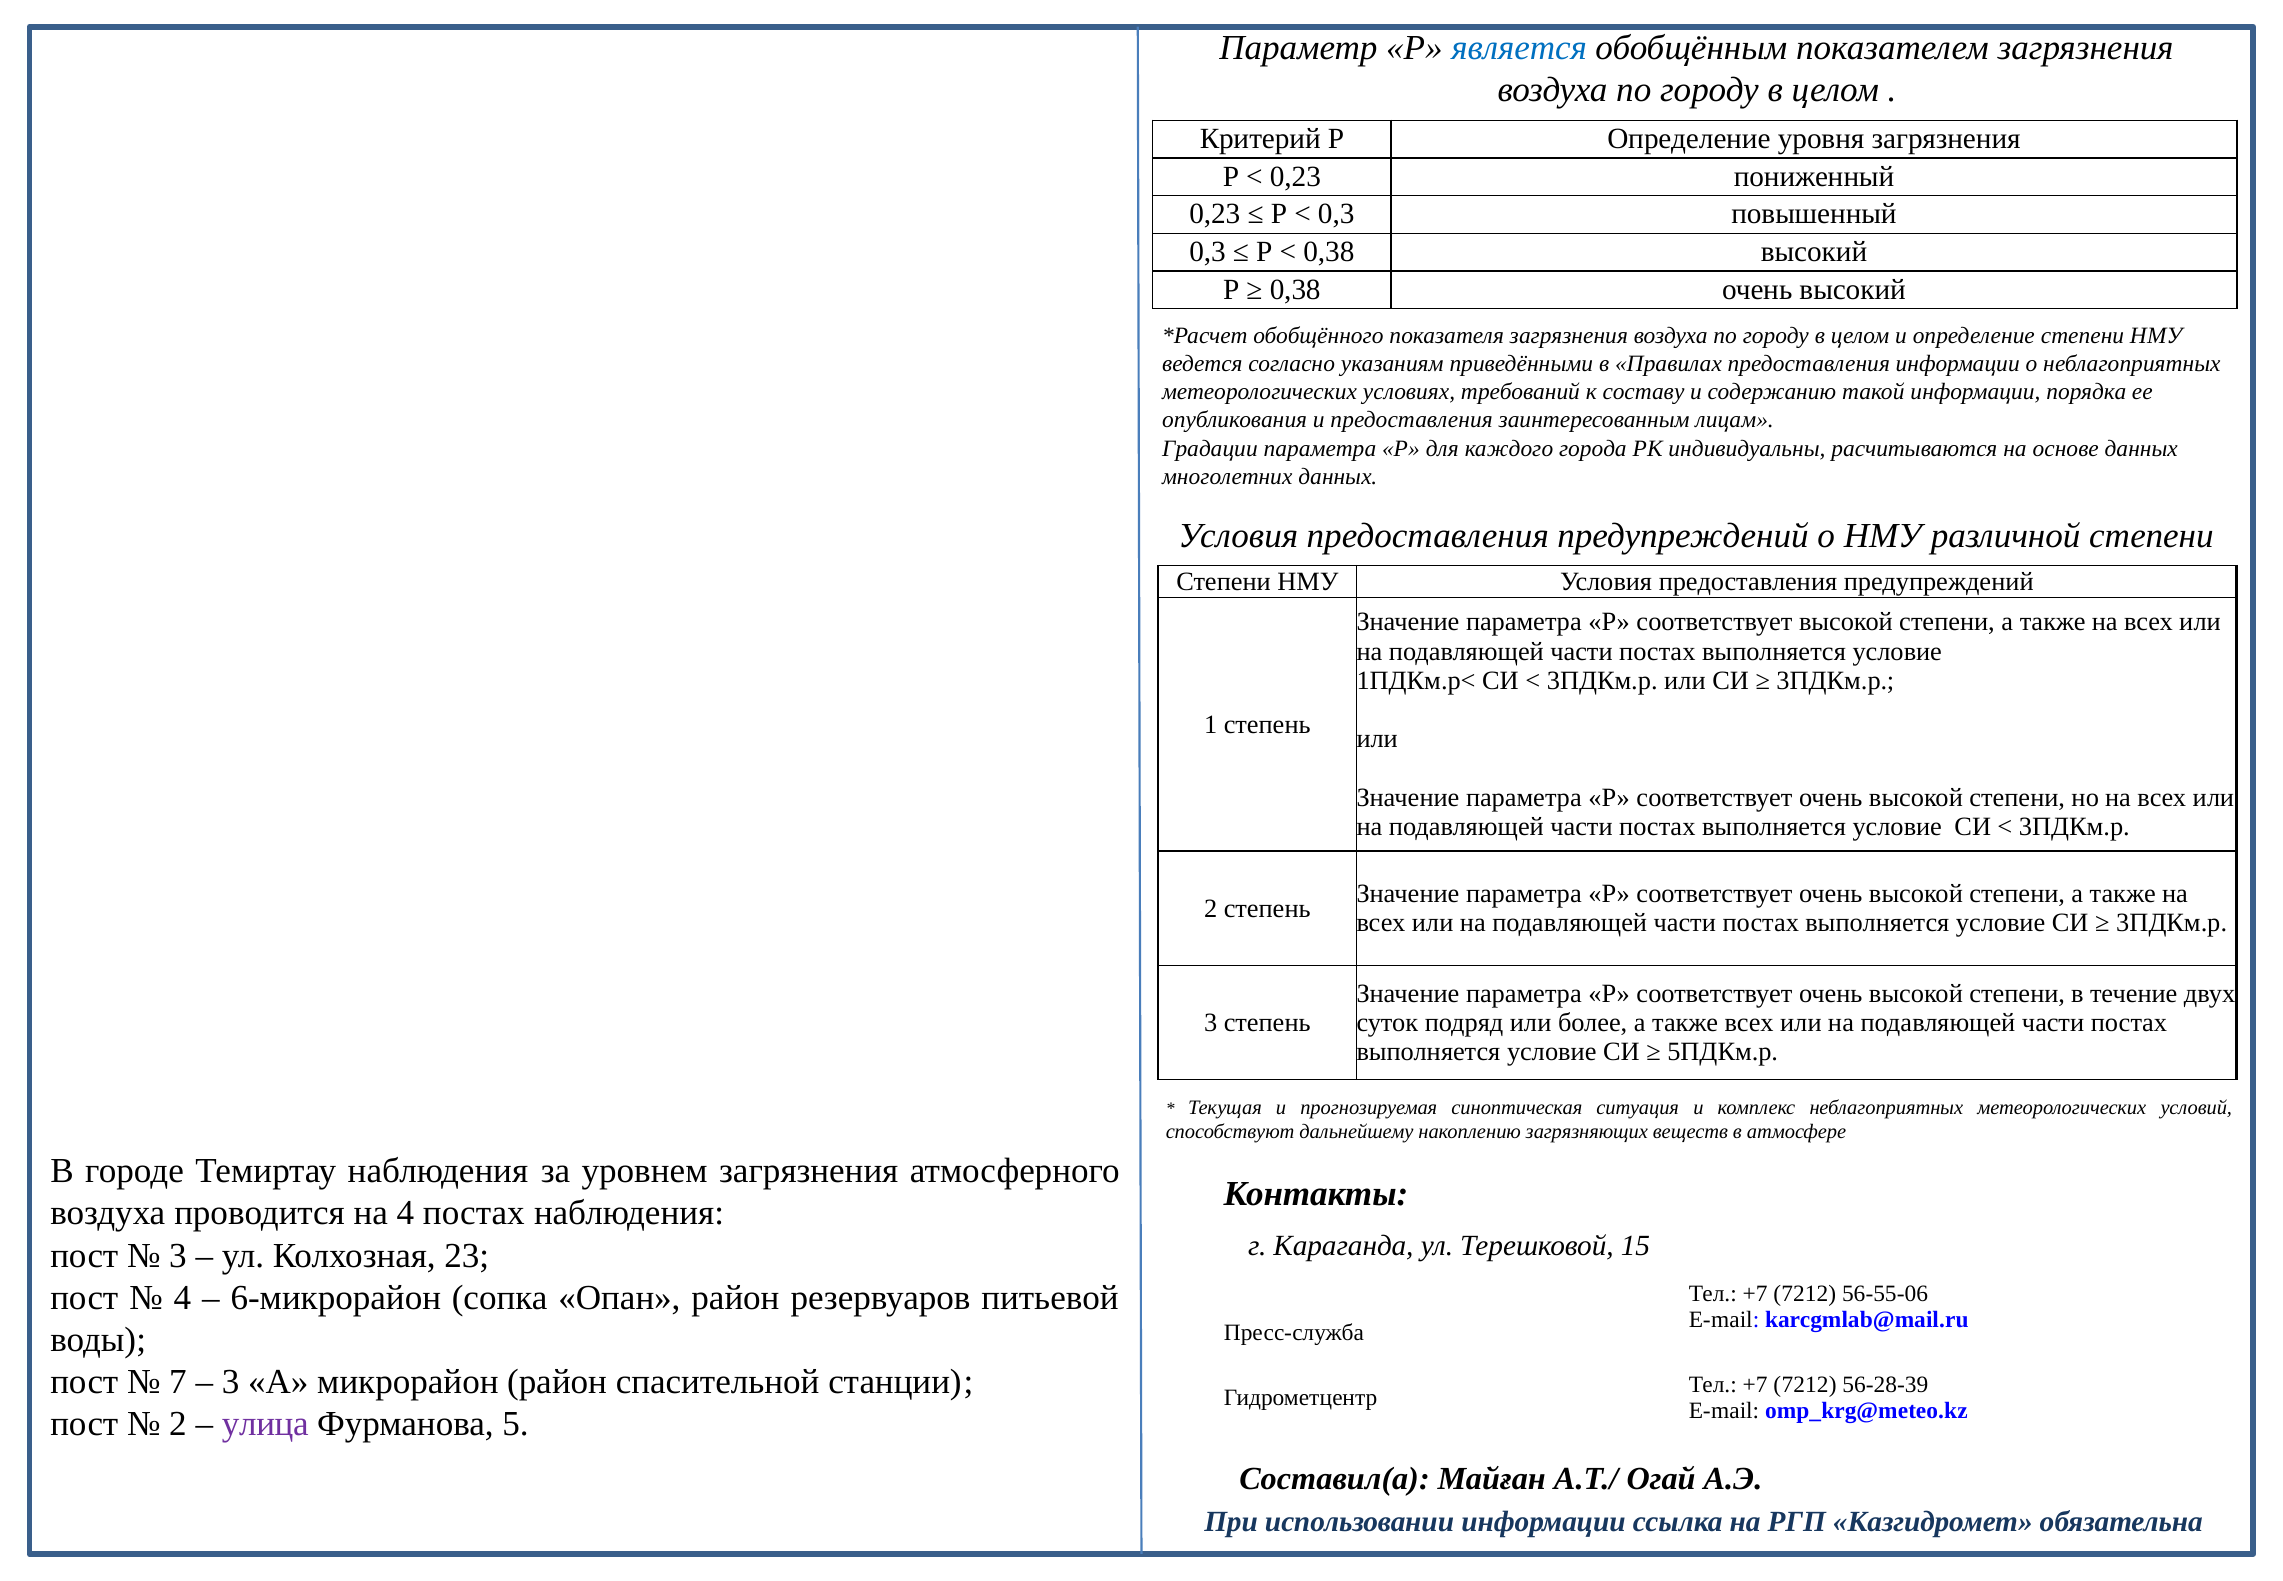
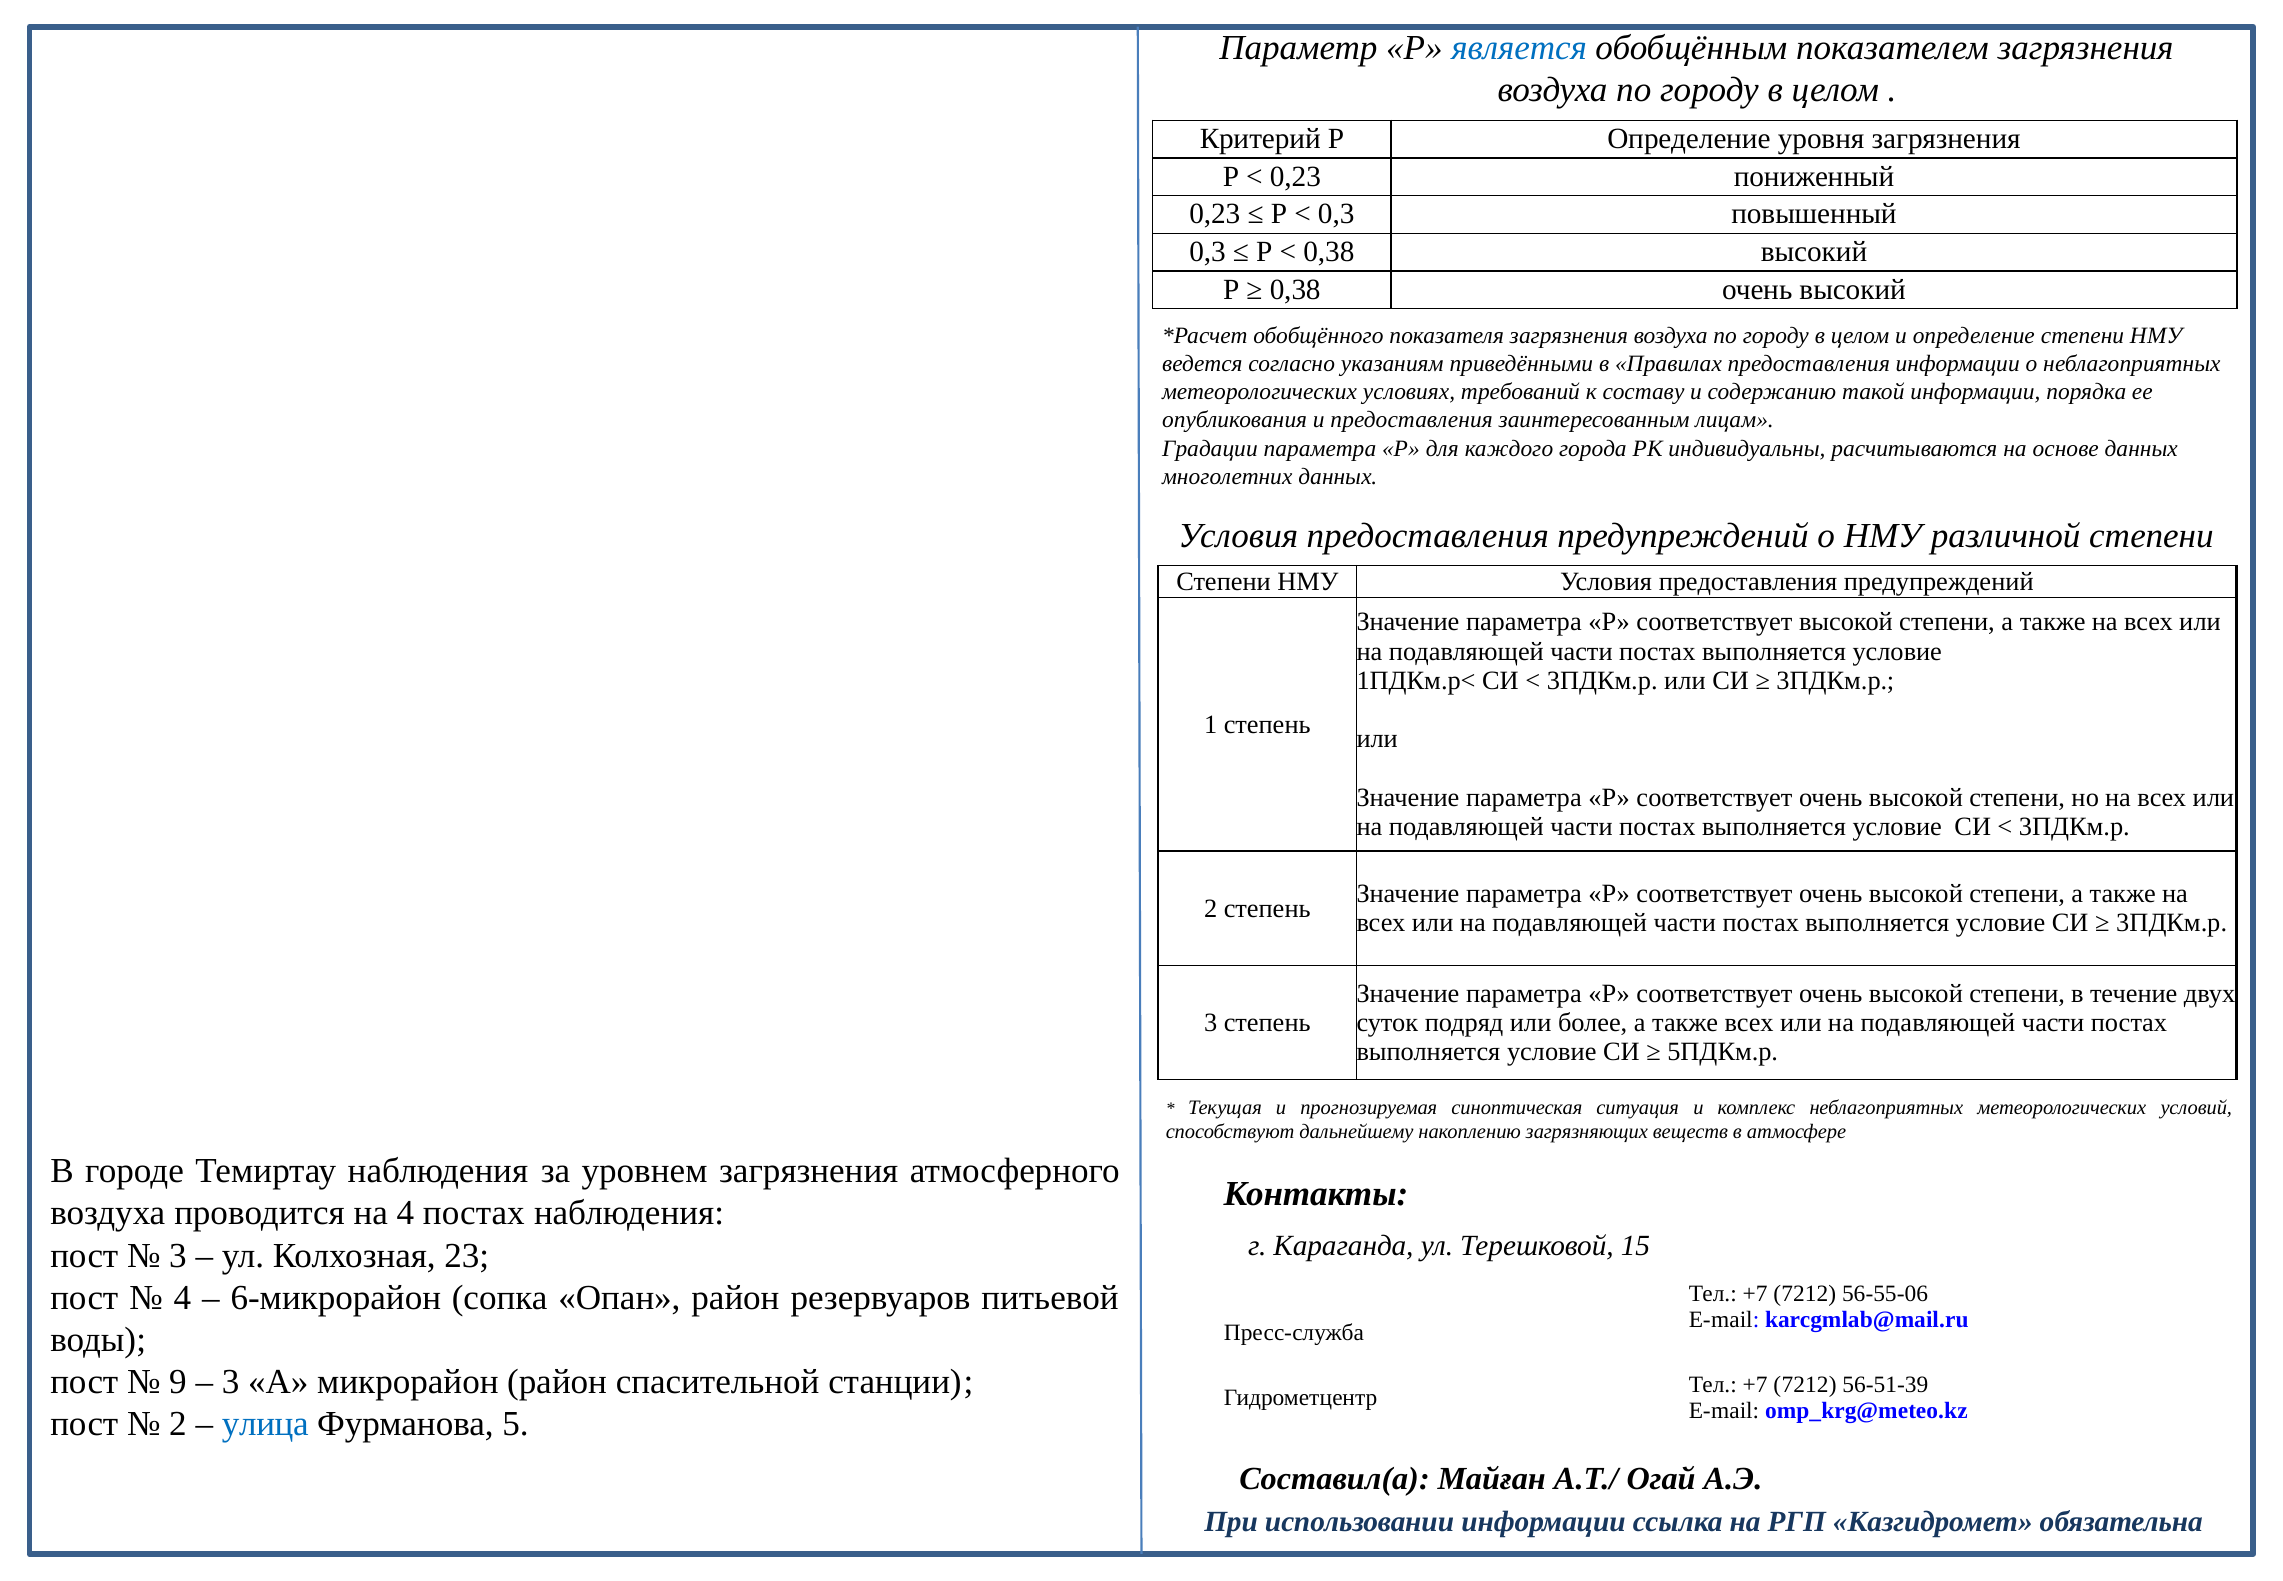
7: 7 -> 9 (178, 1382)
56-28-39: 56-28-39 -> 56-51-39 (1885, 1385)
улица colour: purple -> blue (265, 1424)
